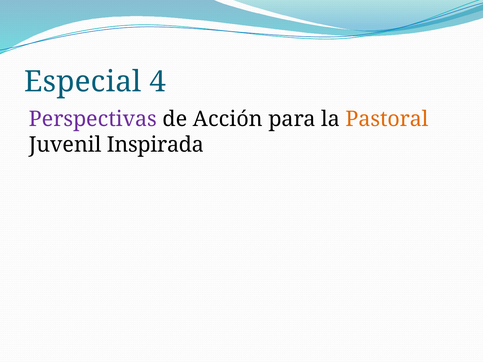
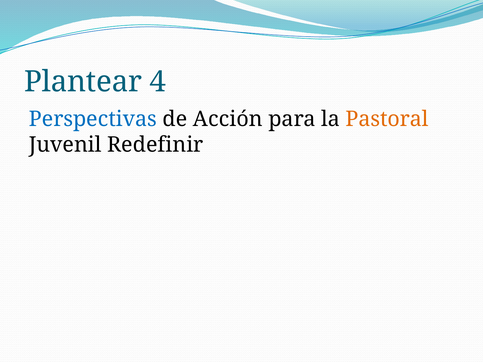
Especial: Especial -> Plantear (83, 82)
Perspectivas colour: purple -> blue (93, 119)
Inspirada: Inspirada -> Redefinir (155, 145)
